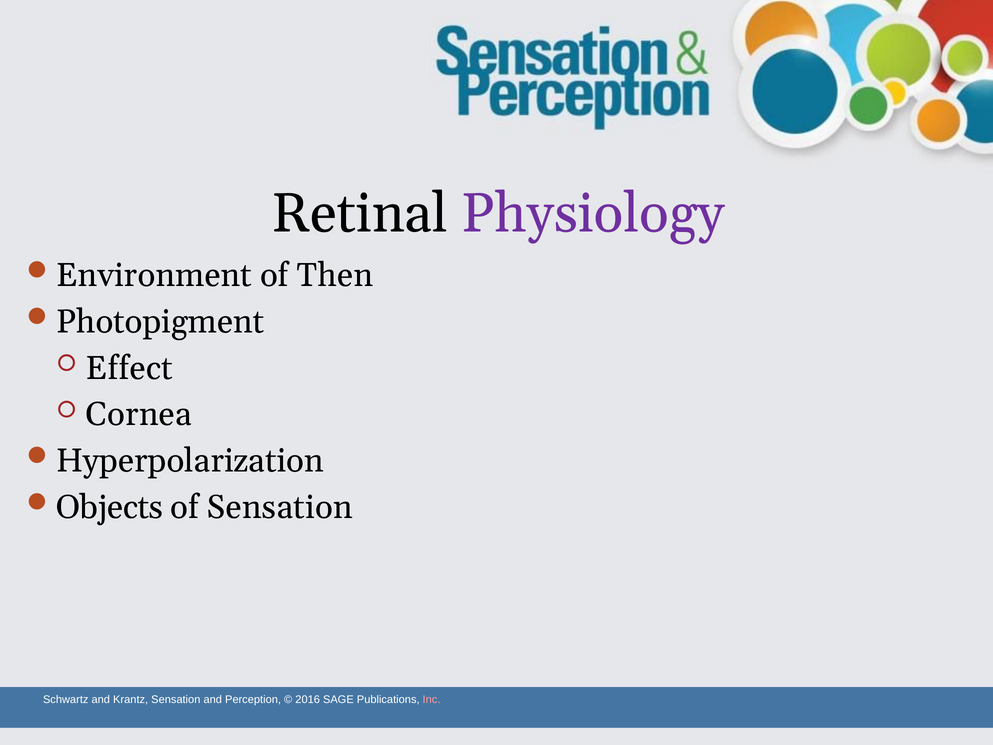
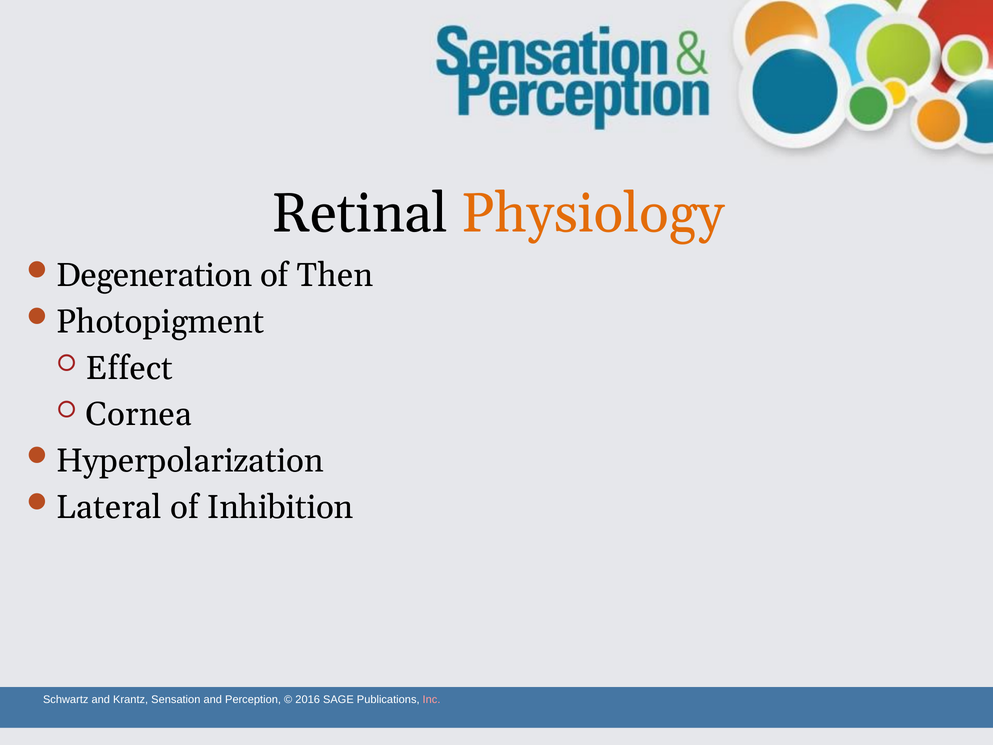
Physiology colour: purple -> orange (593, 214)
Environment: Environment -> Degeneration (154, 275)
Objects: Objects -> Lateral (109, 507)
of Sensation: Sensation -> Inhibition (280, 507)
